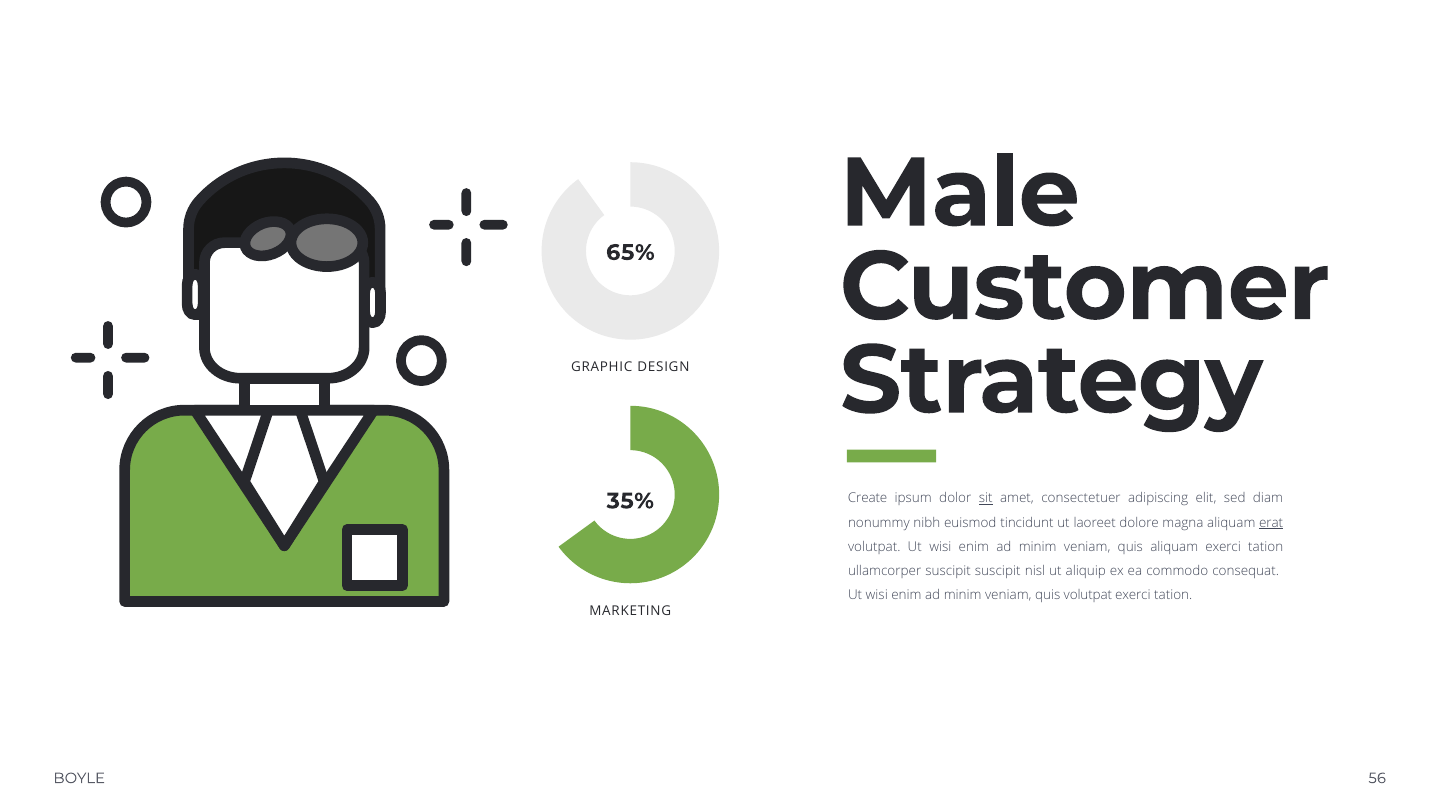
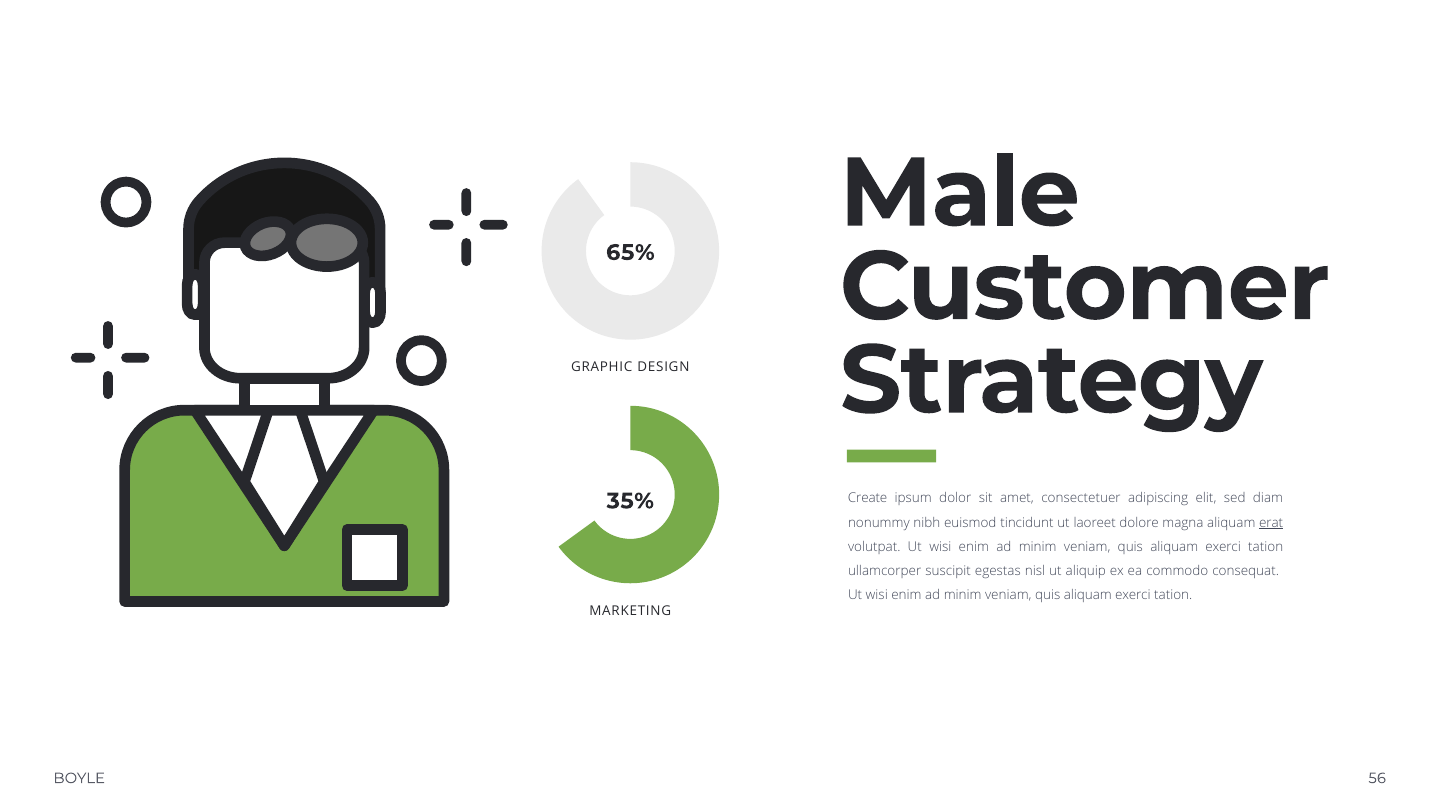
sit underline: present -> none (986, 499)
suscipit suscipit: suscipit -> egestas (998, 571)
volutpat: volutpat -> aliquam (1088, 596)
